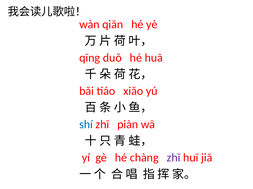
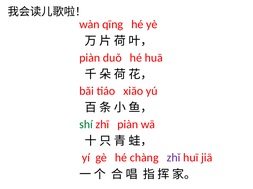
qiān: qiān -> qīng (113, 24)
qīng: qīng -> piàn (90, 58)
shí colour: blue -> green (86, 125)
